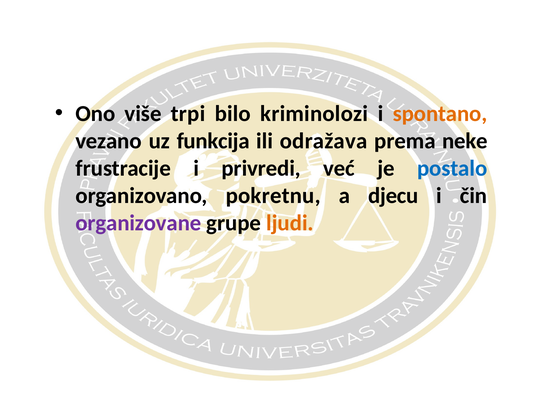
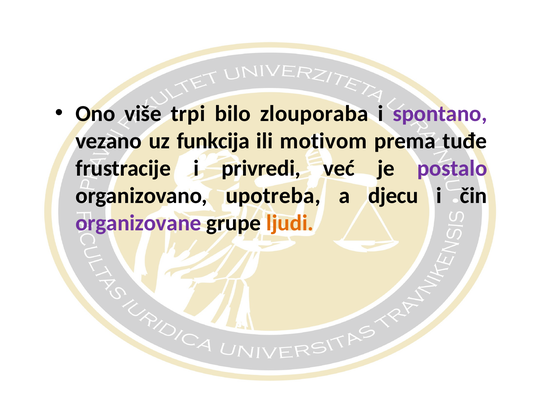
kriminolozi: kriminolozi -> zlouporaba (314, 114)
spontano colour: orange -> purple (440, 114)
odražava: odražava -> motivom (324, 141)
neke: neke -> tuđe (465, 141)
postalo colour: blue -> purple (452, 168)
pokretnu: pokretnu -> upotreba (273, 196)
